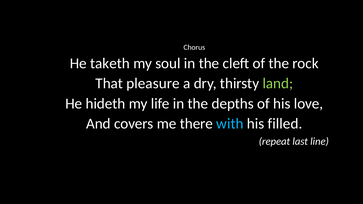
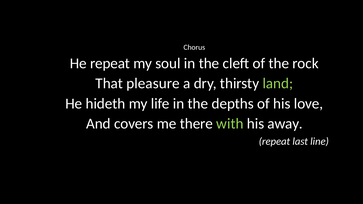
He taketh: taketh -> repeat (110, 63)
with colour: light blue -> light green (230, 124)
filled: filled -> away (285, 124)
